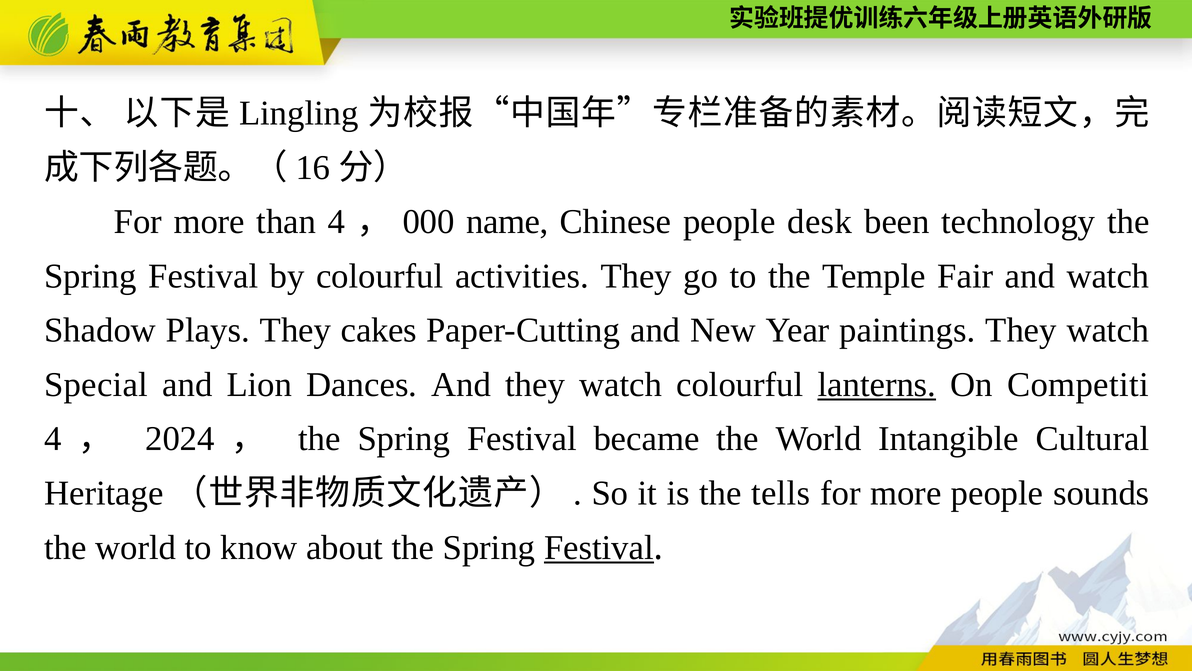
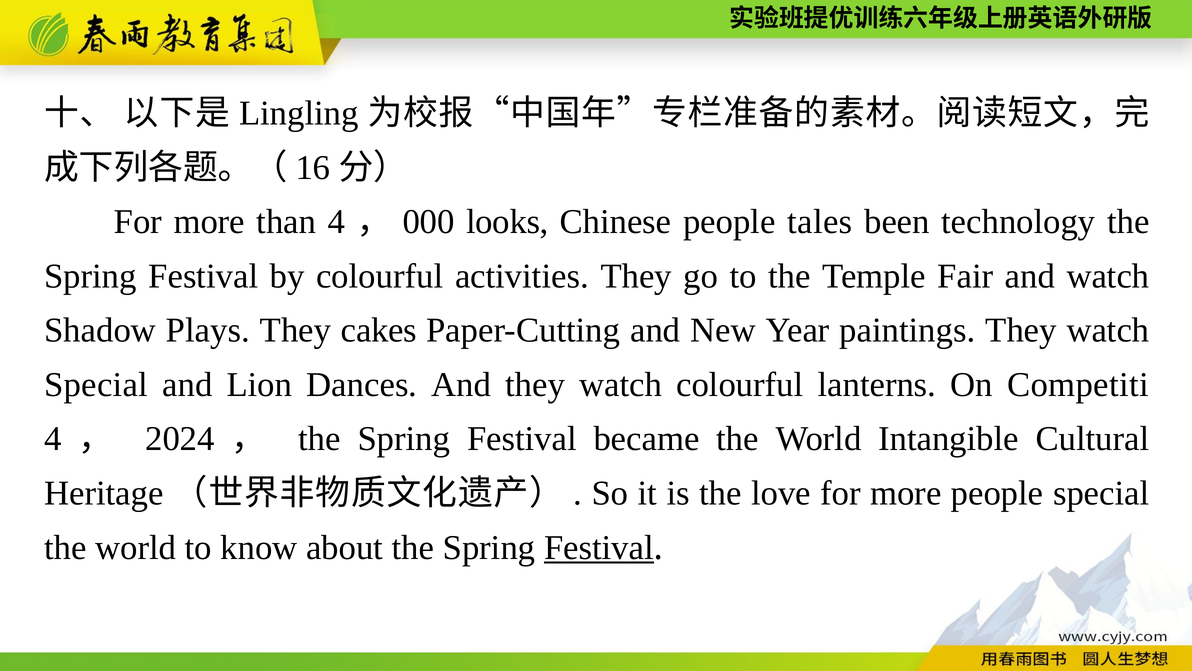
name: name -> looks (507, 222)
desk: desk -> tales (820, 222)
lanterns underline: present -> none (877, 384)
tells: tells -> love (781, 493)
people sounds: sounds -> special (1101, 493)
